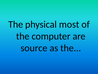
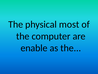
source: source -> enable (34, 48)
